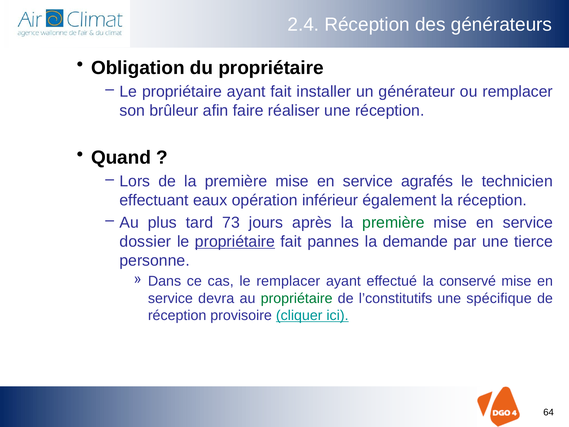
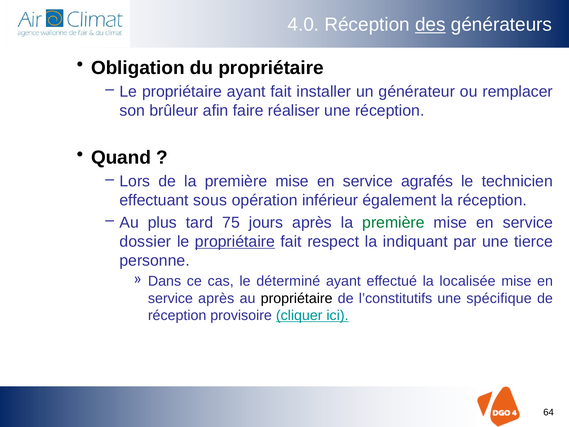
2.4: 2.4 -> 4.0 (303, 25)
des underline: none -> present (430, 25)
eaux: eaux -> sous (210, 200)
73: 73 -> 75 (231, 222)
pannes: pannes -> respect (333, 241)
demande: demande -> indiquant (415, 241)
le remplacer: remplacer -> déterminé (288, 281)
conservé: conservé -> localisée (467, 281)
service devra: devra -> après (216, 298)
propriétaire colour: green -> black (297, 298)
